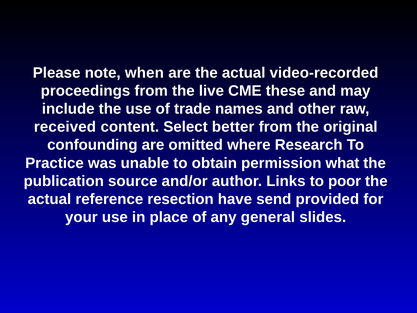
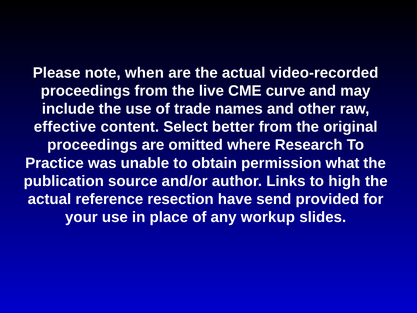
these: these -> curve (286, 91)
received: received -> effective (65, 127)
confounding: confounding -> proceedings (92, 145)
poor: poor -> high (344, 181)
general: general -> workup (268, 217)
